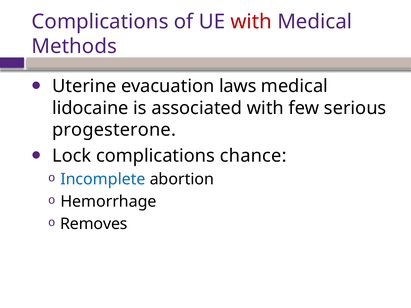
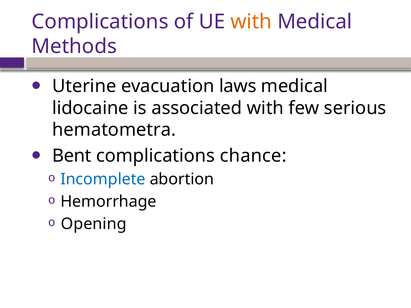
with colour: red -> orange (251, 22)
progesterone: progesterone -> hematometra (114, 130)
Lock: Lock -> Bent (72, 156)
Removes: Removes -> Opening (94, 224)
